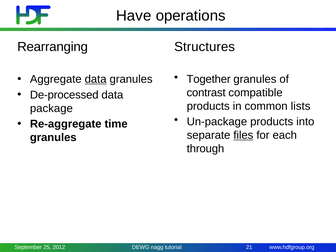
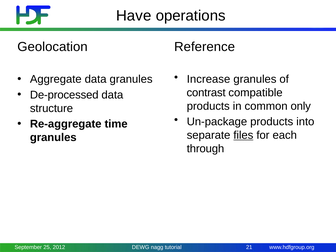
Rearranging: Rearranging -> Geolocation (52, 47)
Structures: Structures -> Reference (205, 47)
Together: Together -> Increase (209, 79)
data underline: present -> none (96, 79)
lists: lists -> only (301, 106)
package: package -> structure (51, 108)
